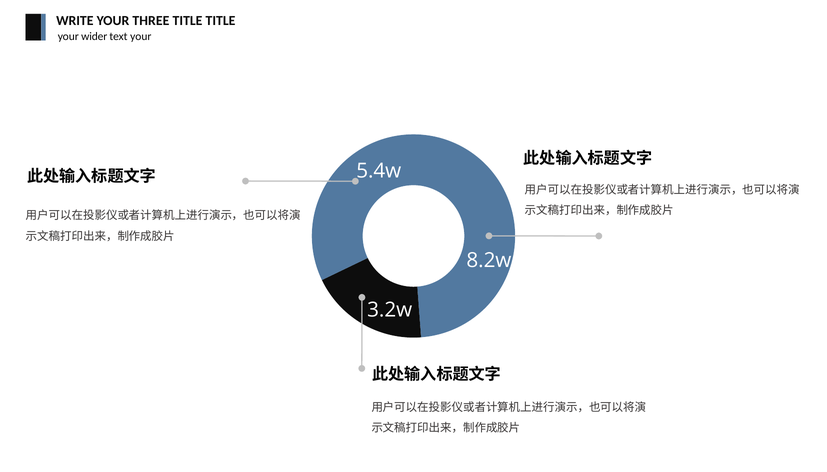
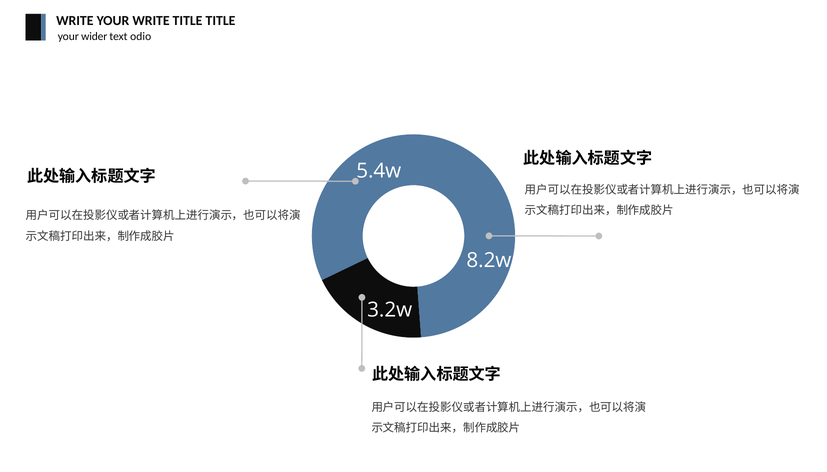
YOUR THREE: THREE -> WRITE (151, 21)
text your: your -> odio (141, 37)
